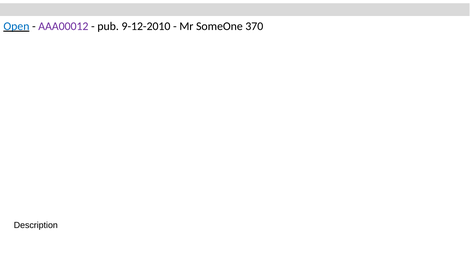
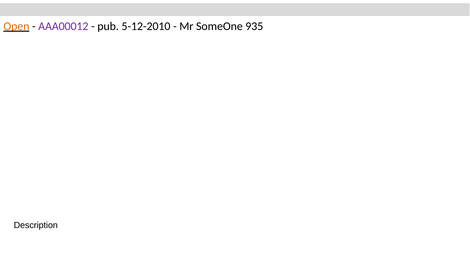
Open colour: blue -> orange (16, 26)
9-12-2010: 9-12-2010 -> 5-12-2010 (146, 26)
370: 370 -> 935 (254, 26)
